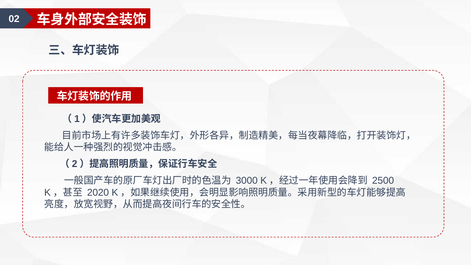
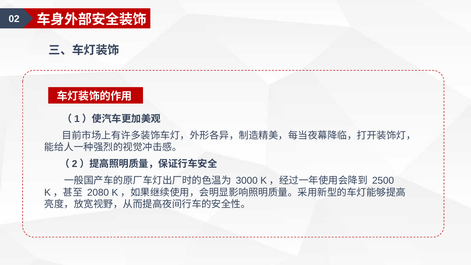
2020: 2020 -> 2080 (98, 192)
